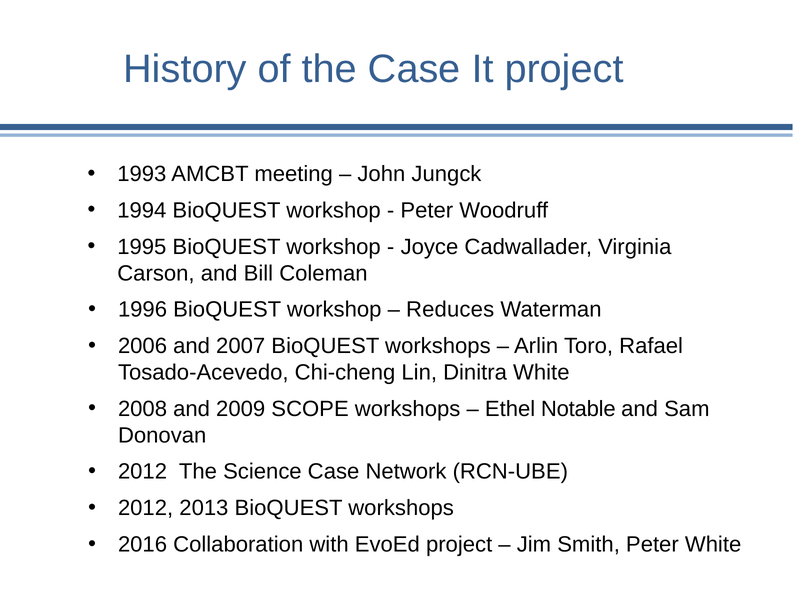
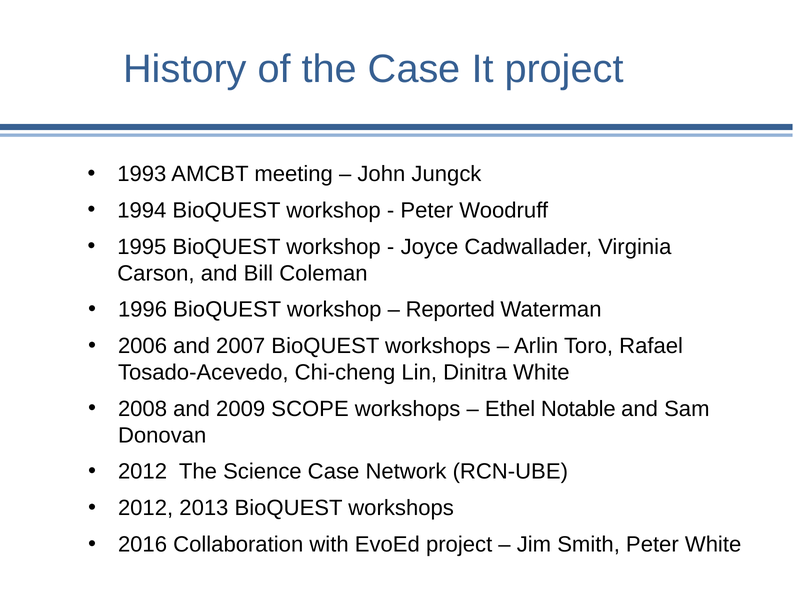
Reduces: Reduces -> Reported (450, 310)
